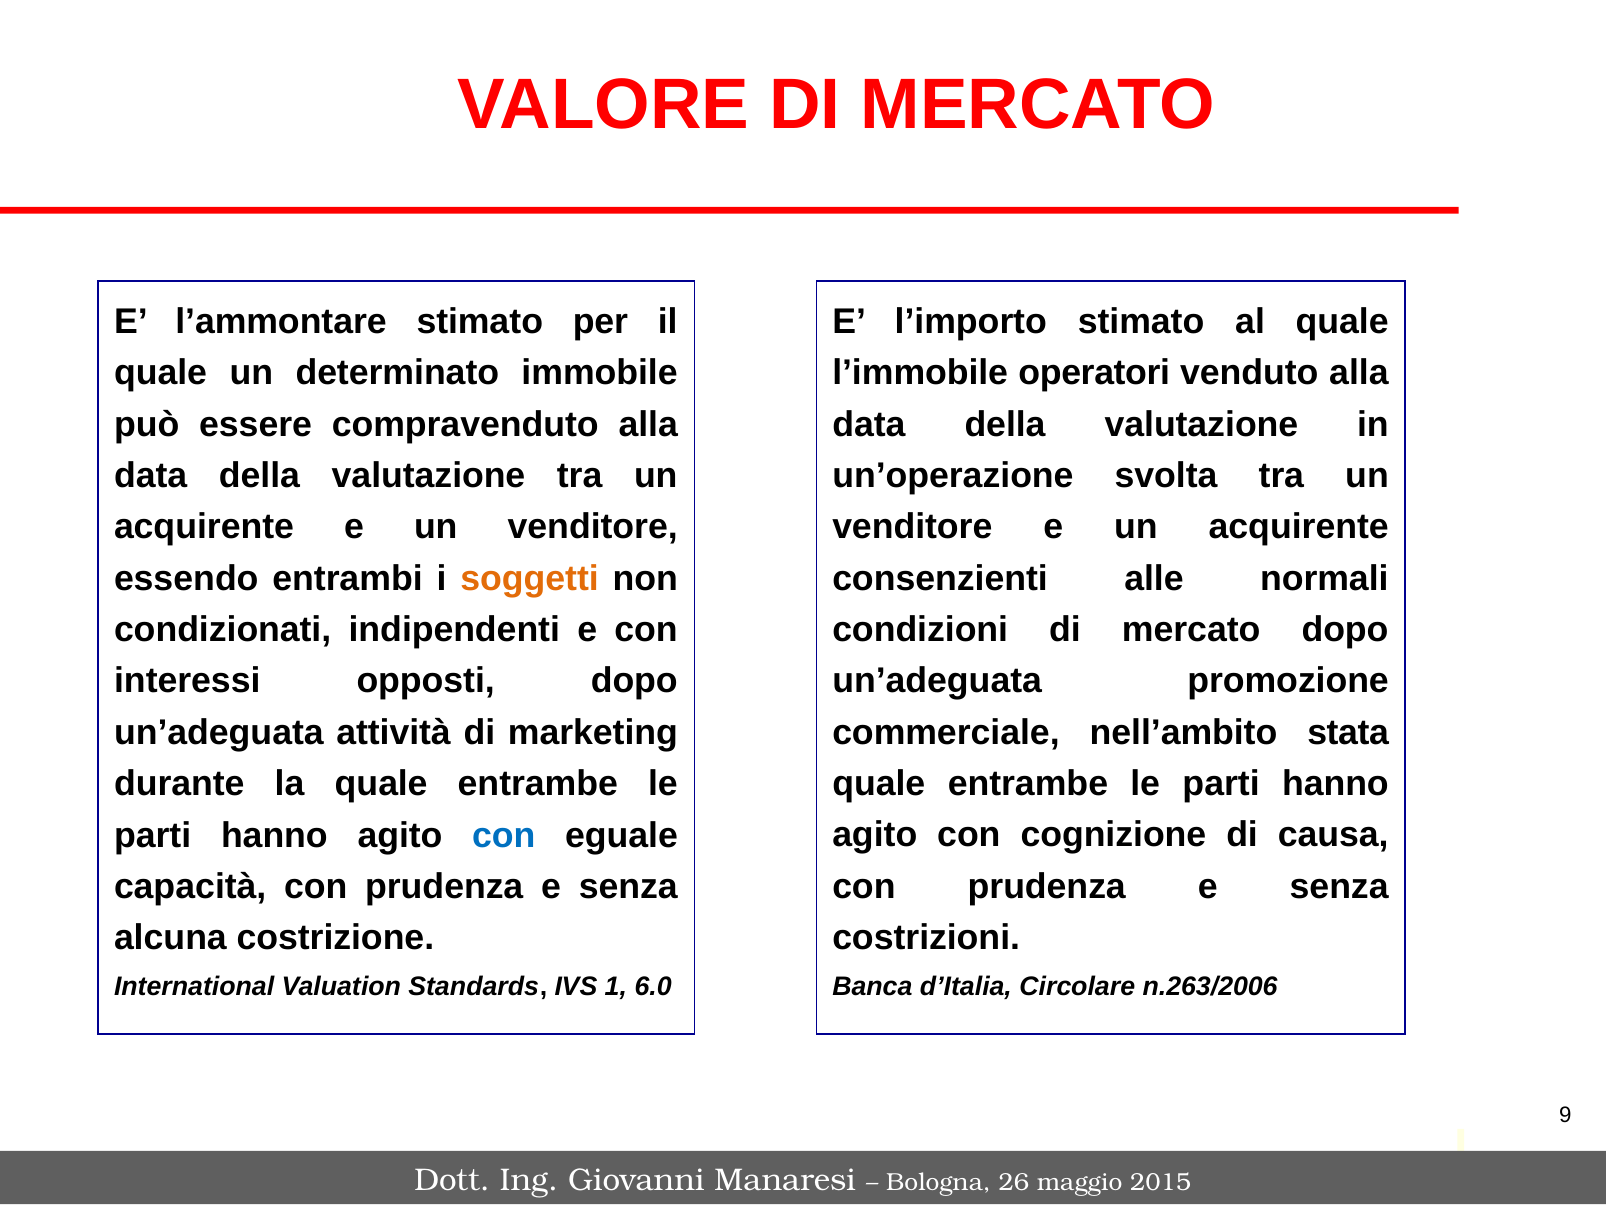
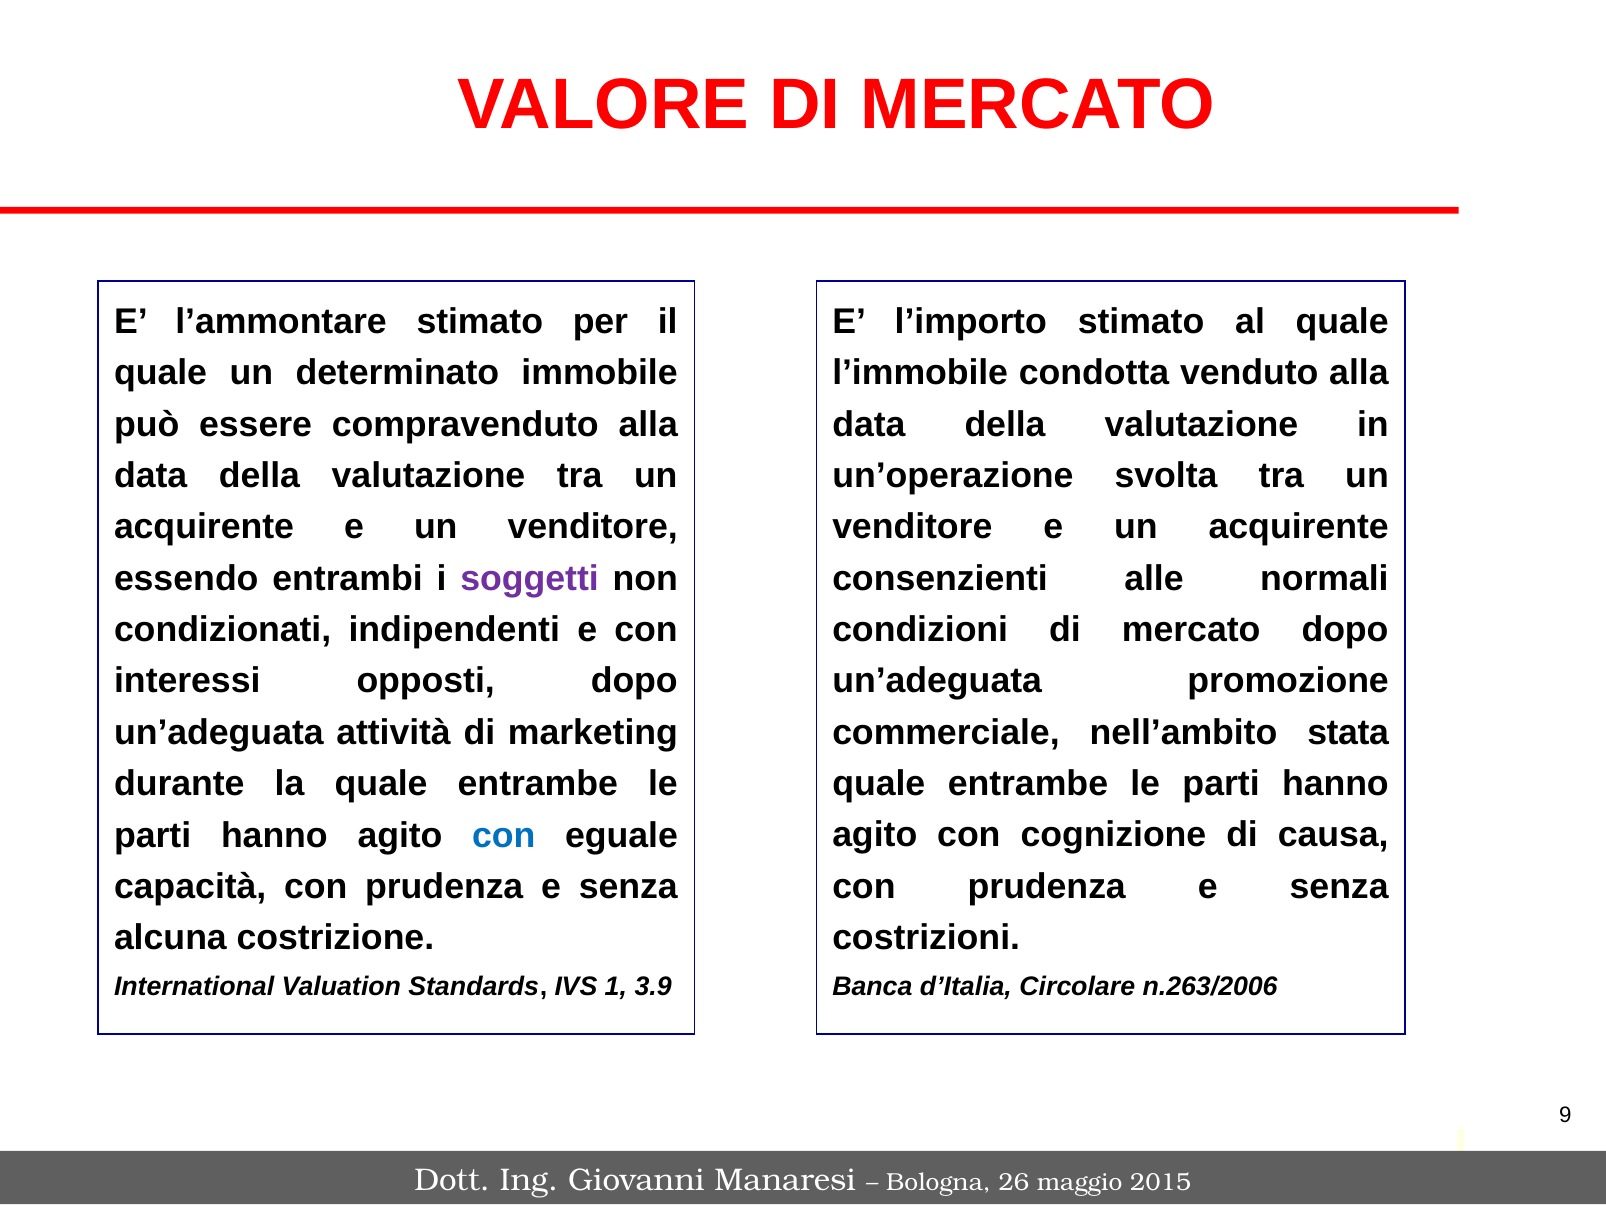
operatori: operatori -> condotta (1094, 373)
soggetti colour: orange -> purple (530, 578)
6.0: 6.0 -> 3.9 (653, 986)
